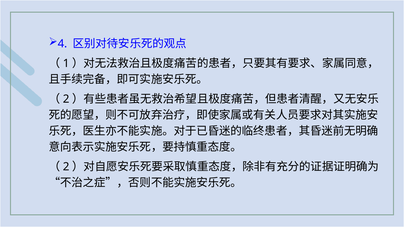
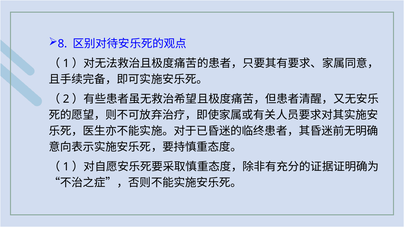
4: 4 -> 8 (62, 44)
2: 2 -> 1 (66, 167)
